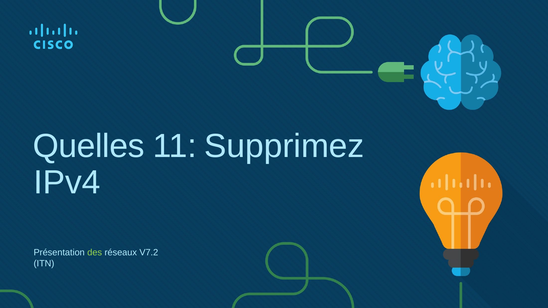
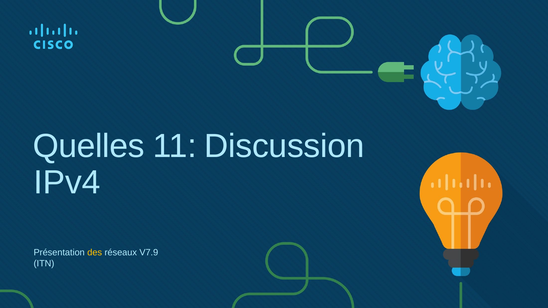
Supprimez: Supprimez -> Discussion (284, 146)
des colour: light green -> yellow (95, 253)
V7.2: V7.2 -> V7.9 (149, 253)
